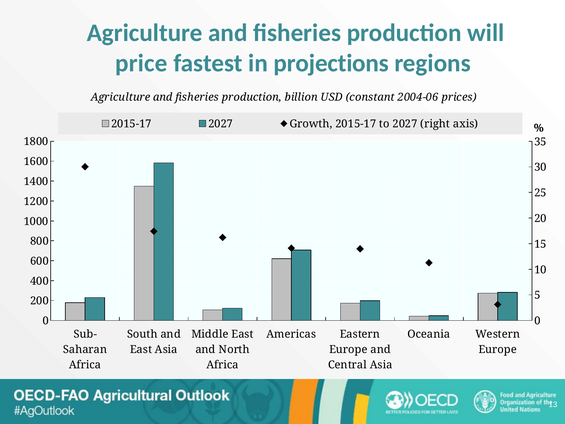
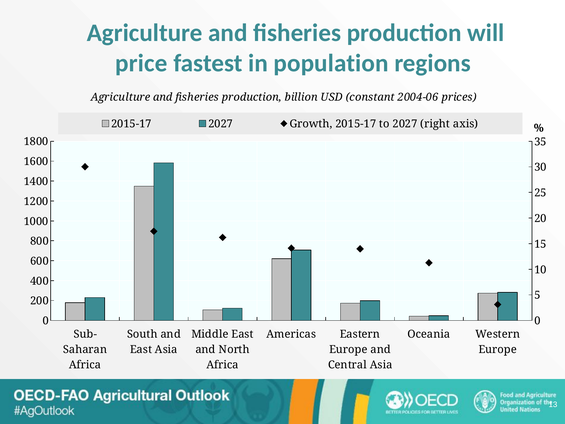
projections: projections -> population (331, 63)
